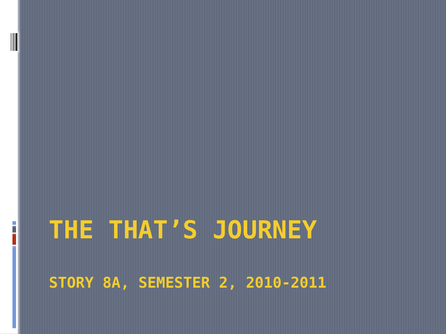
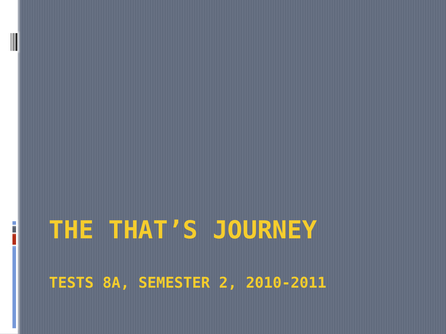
STORY: STORY -> TESTS (71, 283)
